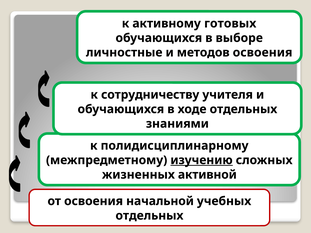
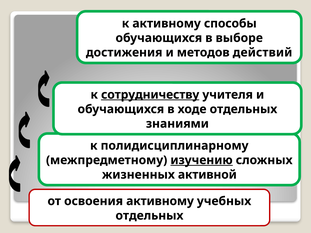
готовых: готовых -> способы (230, 23)
личностные: личностные -> достижения (124, 53)
методов освоения: освоения -> действий (263, 53)
сотрудничеству underline: none -> present (150, 95)
освоения начальной: начальной -> активному (160, 201)
